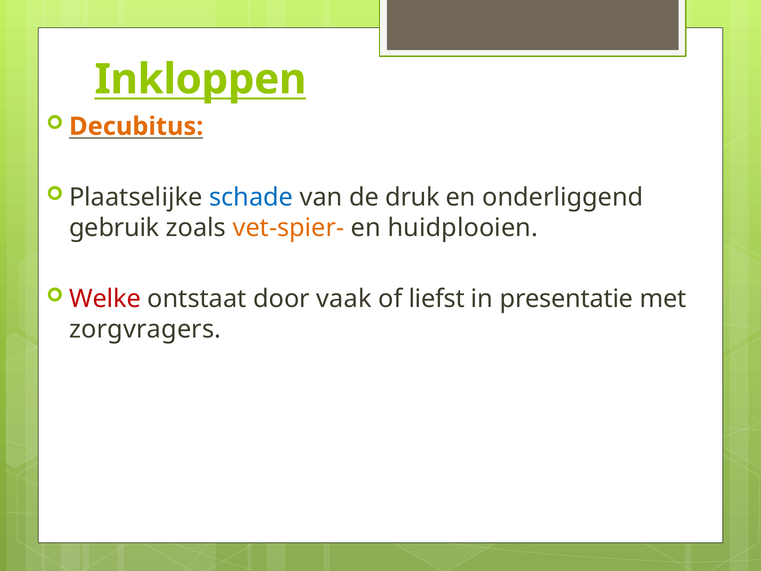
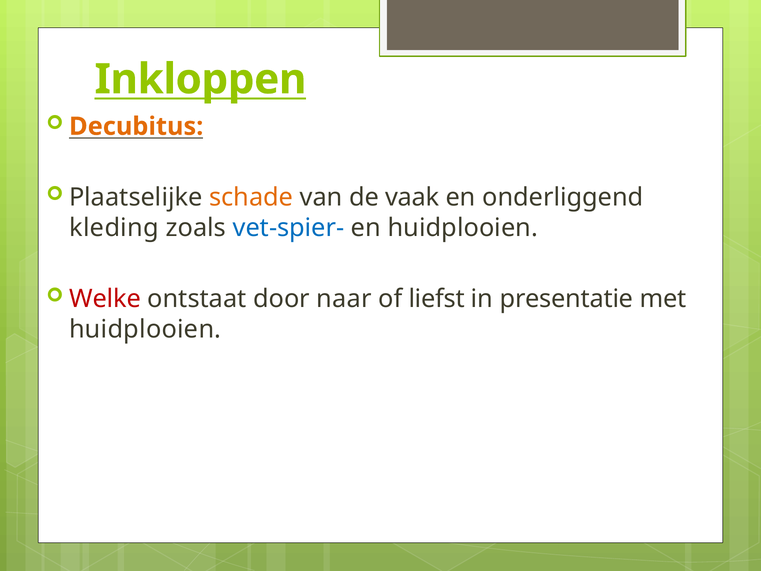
schade colour: blue -> orange (251, 197)
druk: druk -> vaak (412, 197)
gebruik: gebruik -> kleding (114, 228)
vet-spier- colour: orange -> blue (289, 228)
vaak: vaak -> naar (344, 299)
zorgvragers: zorgvragers -> huidplooien (145, 329)
